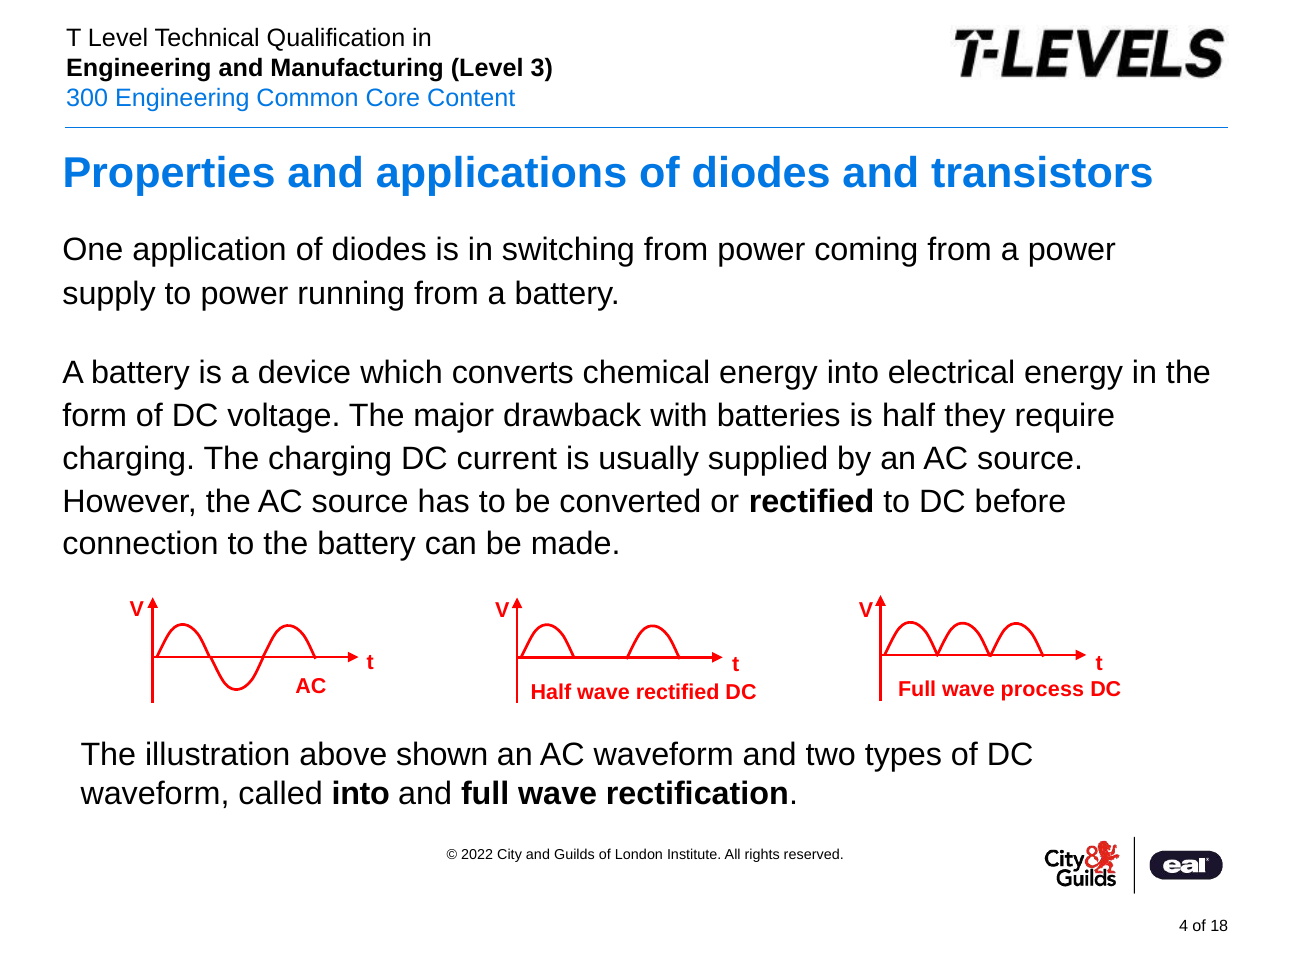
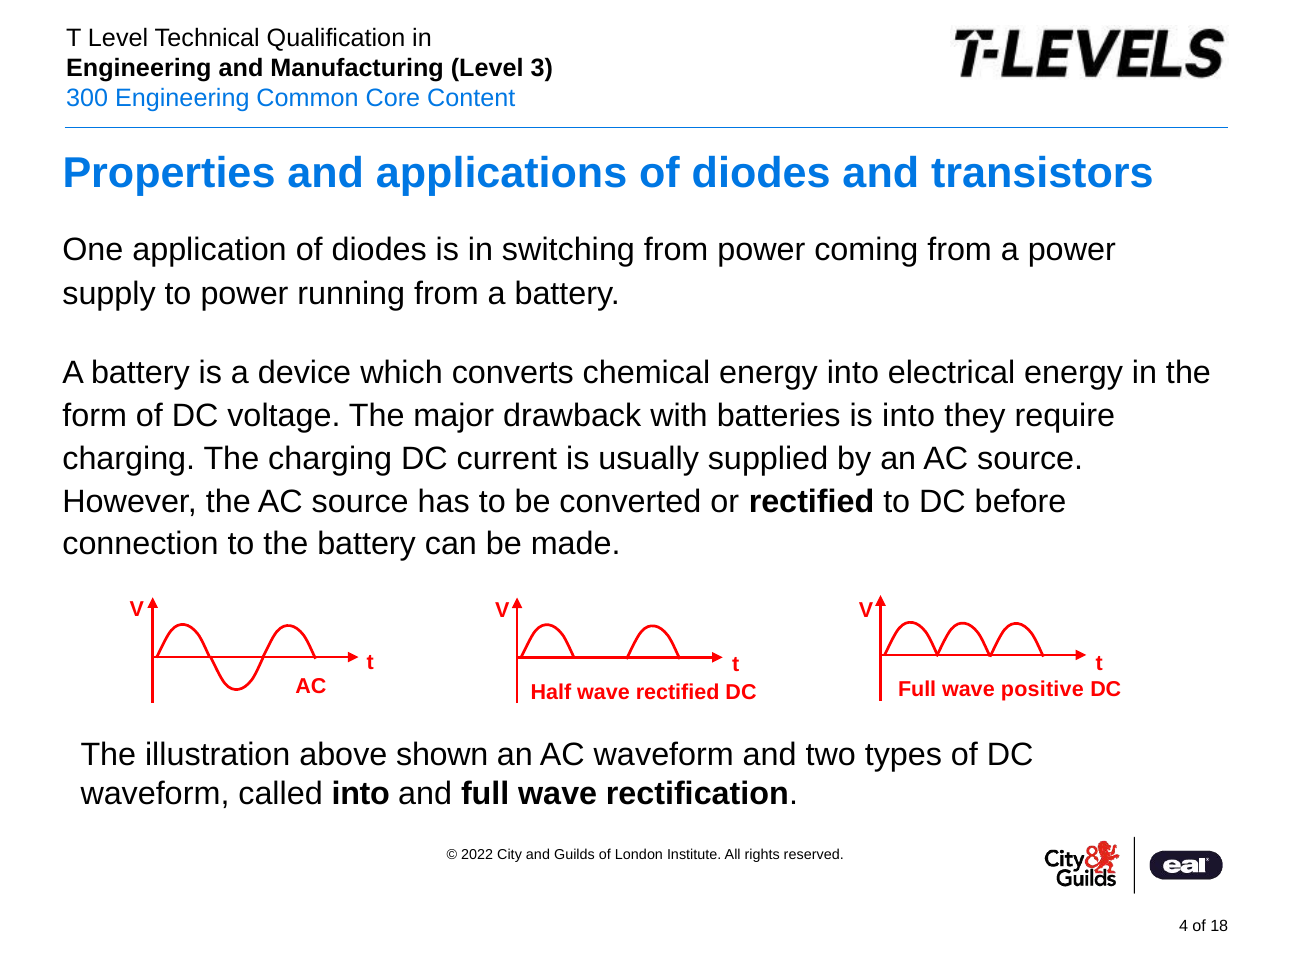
is half: half -> into (909, 416)
process: process -> positive (1042, 689)
